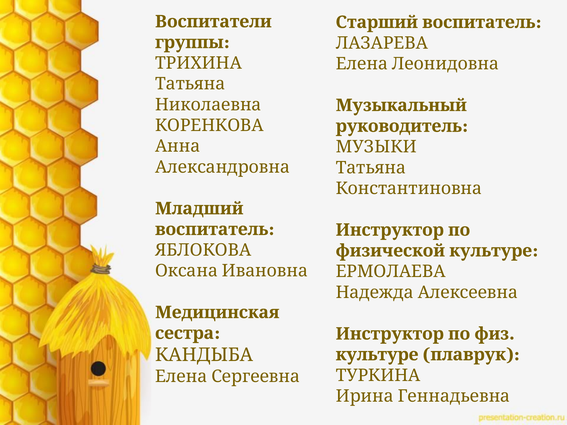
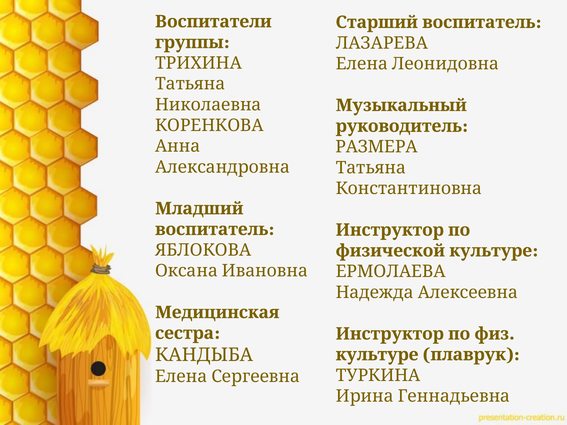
МУЗЫКИ: МУЗЫКИ -> РАЗМЕРА (377, 147)
